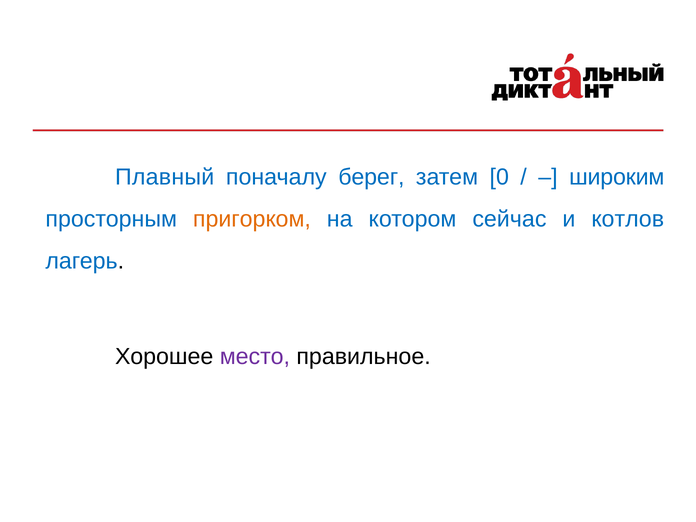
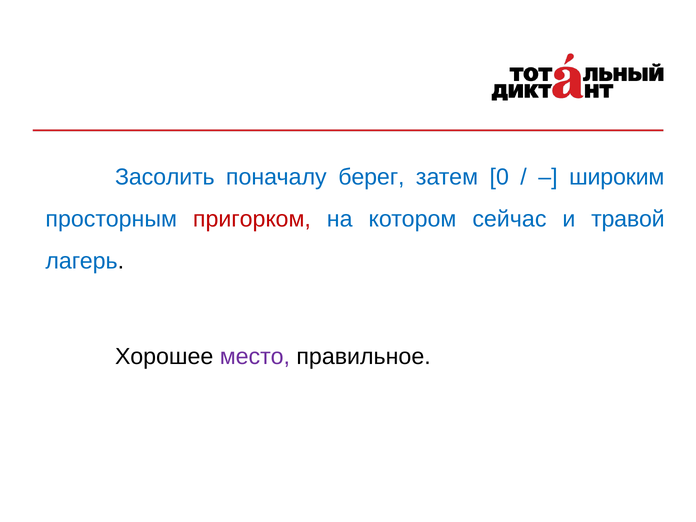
Плавный: Плавный -> Засолить (165, 177)
пригорком colour: orange -> red (252, 219)
котлов: котлов -> травой (628, 219)
